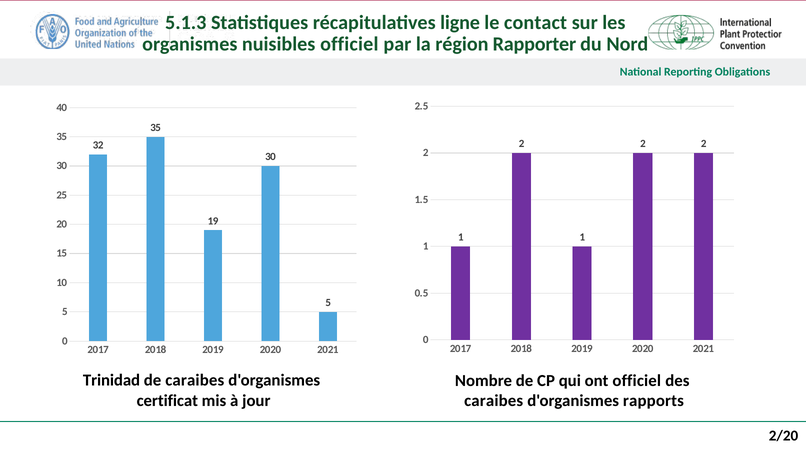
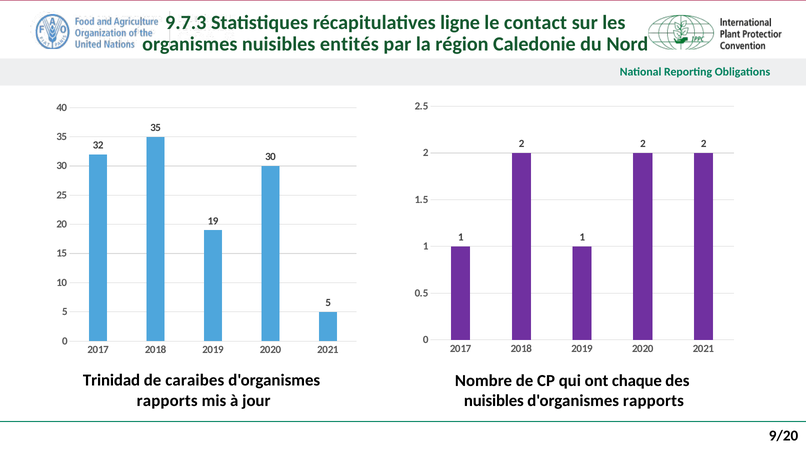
5.1.3: 5.1.3 -> 9.7.3 (186, 23)
nuisibles officiel: officiel -> entités (349, 44)
Rapporter: Rapporter -> Caledonie (534, 44)
ont officiel: officiel -> chaque (637, 381)
certificat: certificat -> rapports (167, 401)
caraibes: caraibes -> nuisibles (494, 401)
2/20: 2/20 -> 9/20 (784, 436)
